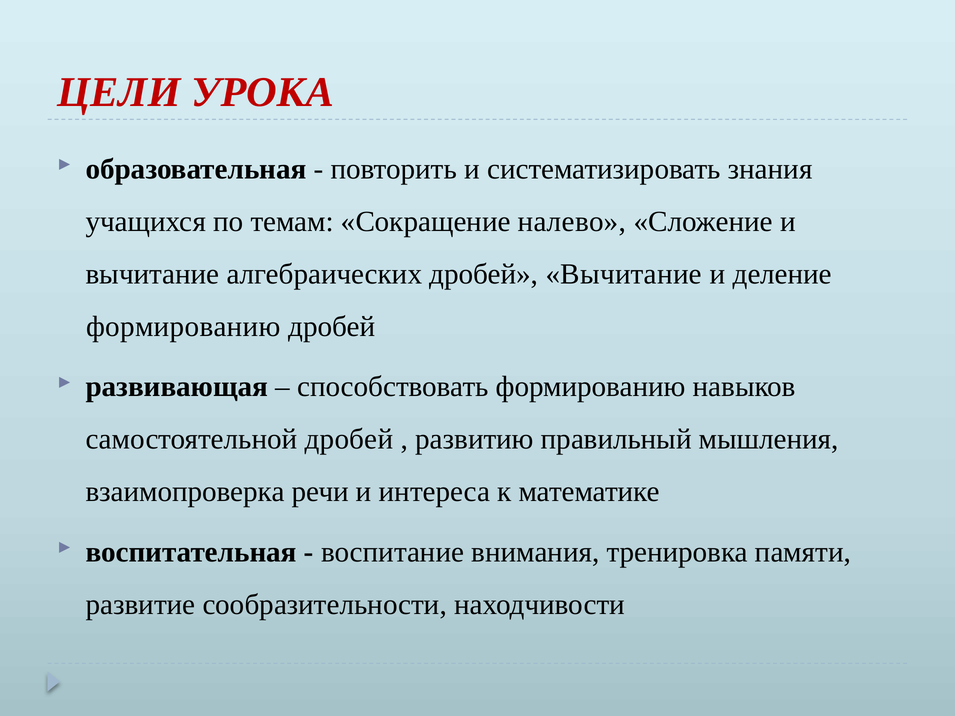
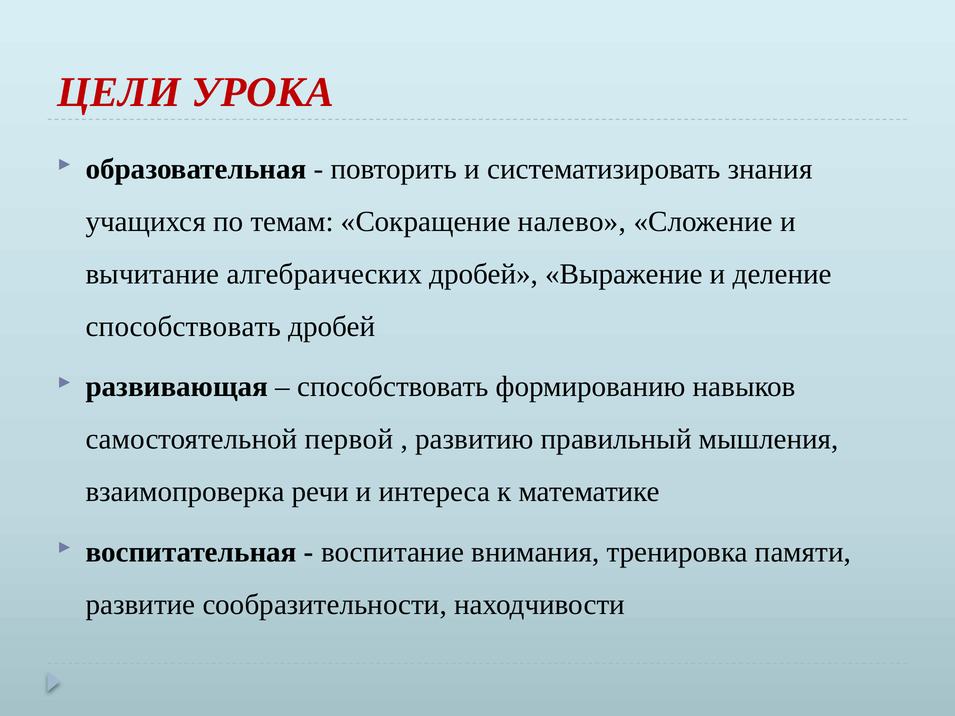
дробей Вычитание: Вычитание -> Выражение (624, 274)
формированию: формированию -> способствовать (183, 327)
самостоятельной дробей: дробей -> первой (349, 439)
